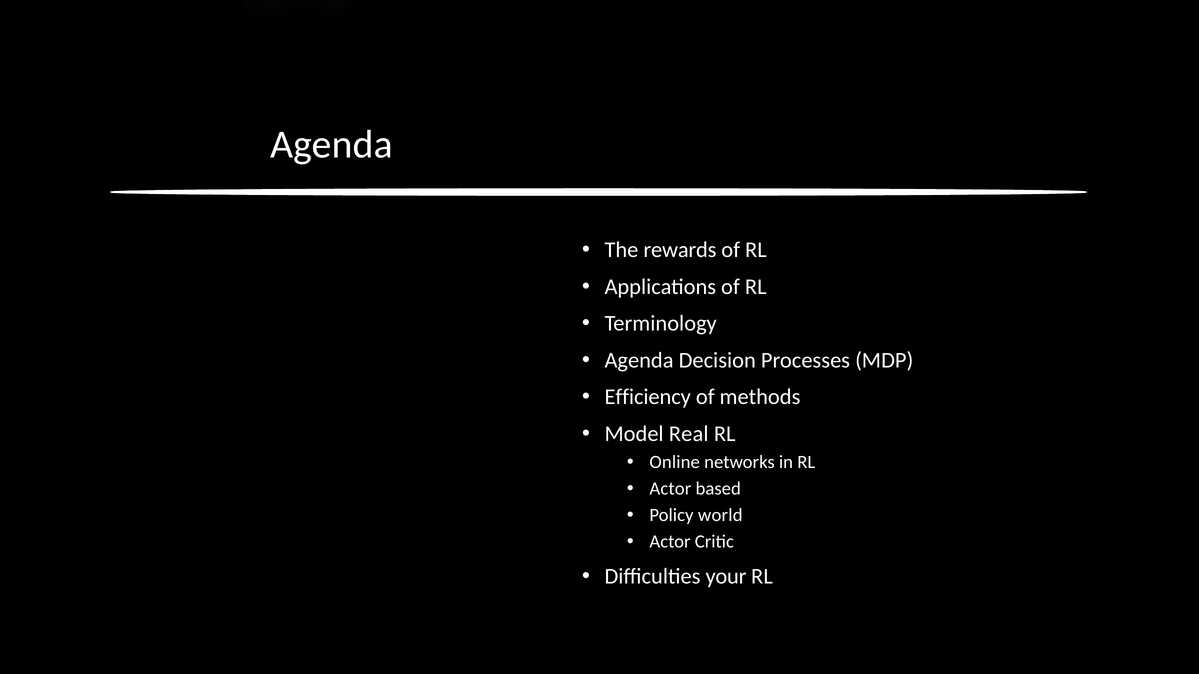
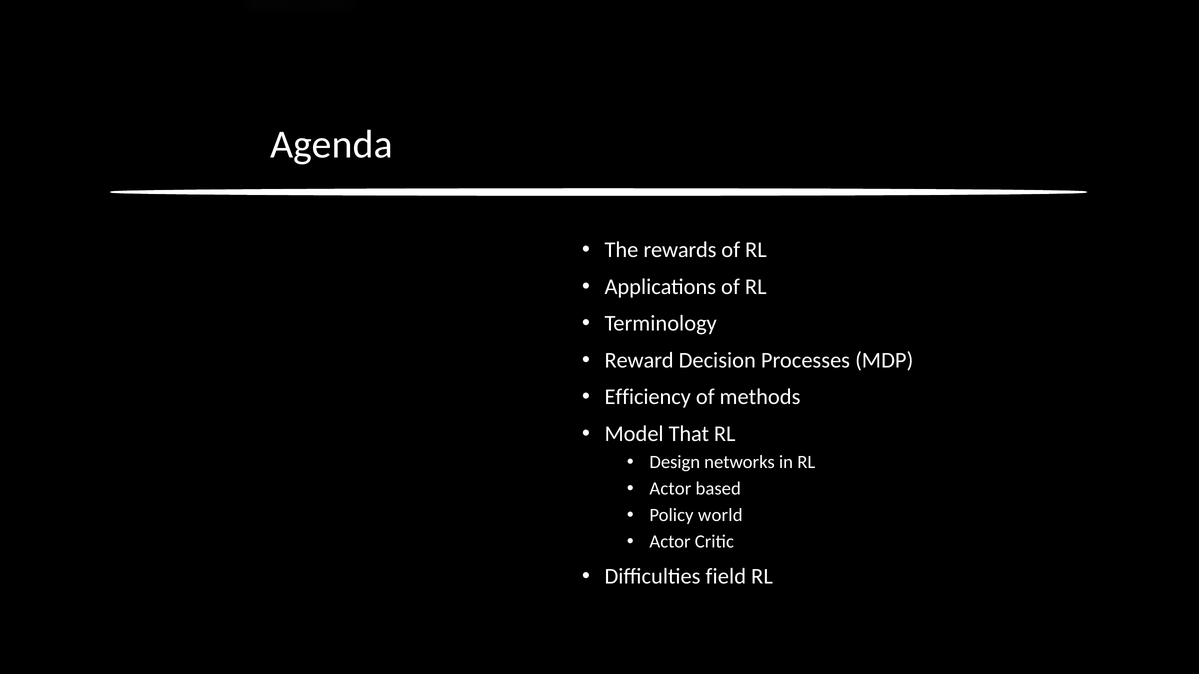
Agenda: Agenda -> Reward (639, 360)
Real: Real -> That (689, 434)
Online: Online -> Design (675, 462)
your: your -> field (726, 577)
